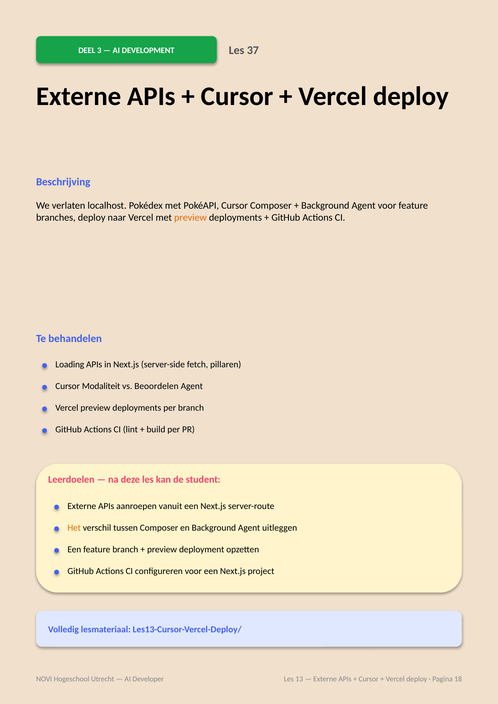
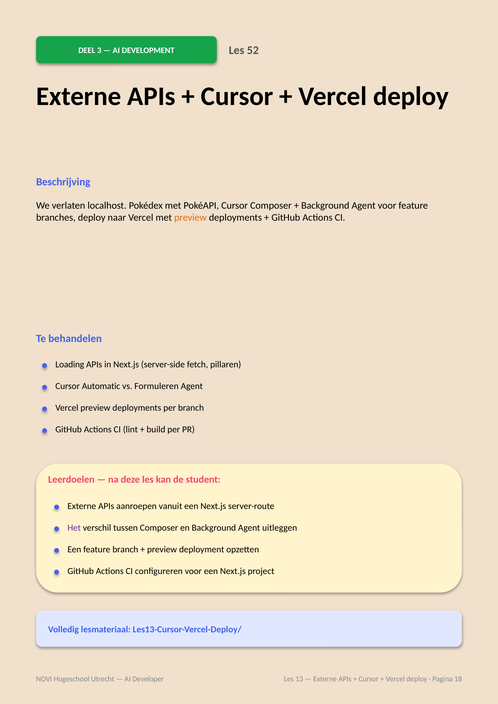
37: 37 -> 52 (253, 50)
Modaliteit: Modaliteit -> Automatic (101, 386)
Beoordelen: Beoordelen -> Formuleren (156, 386)
Het colour: orange -> purple (74, 528)
